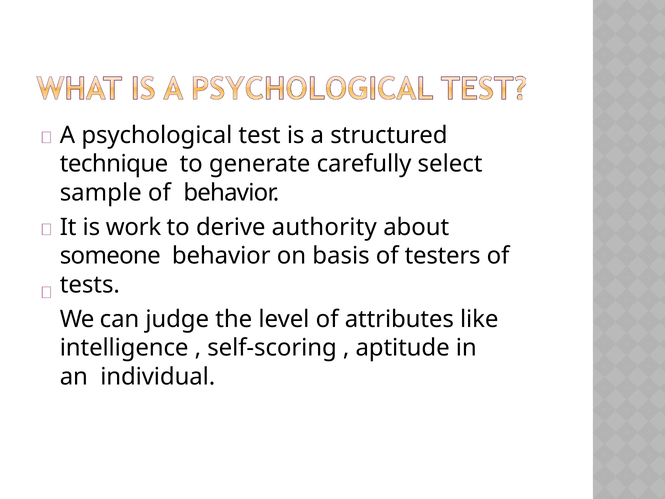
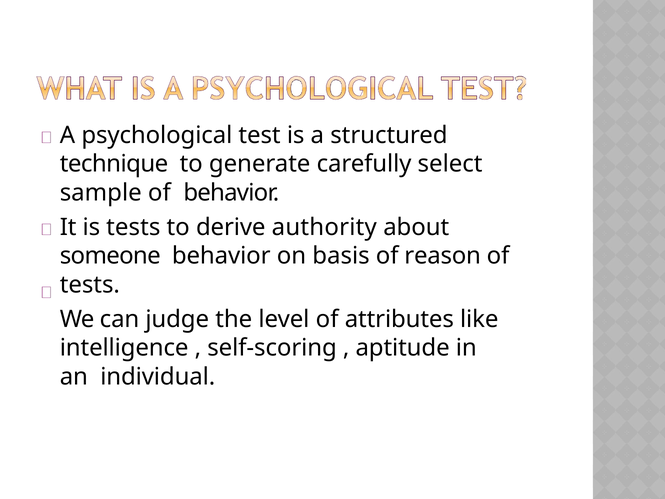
is work: work -> tests (133, 227)
testers: testers -> reason (443, 256)
